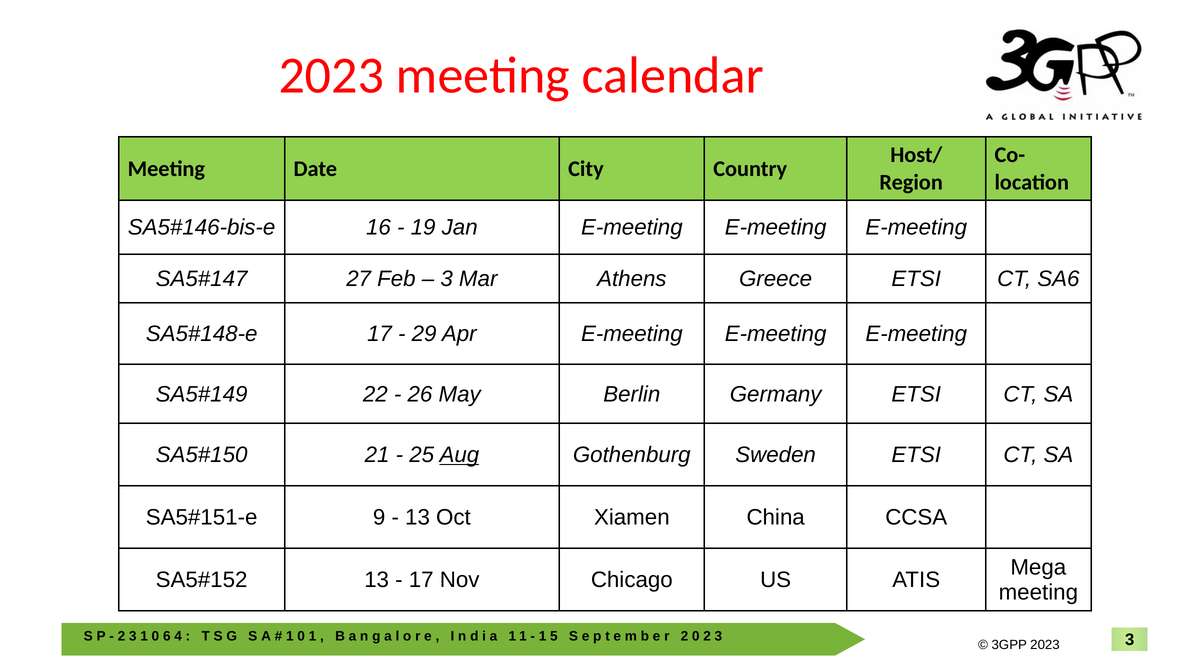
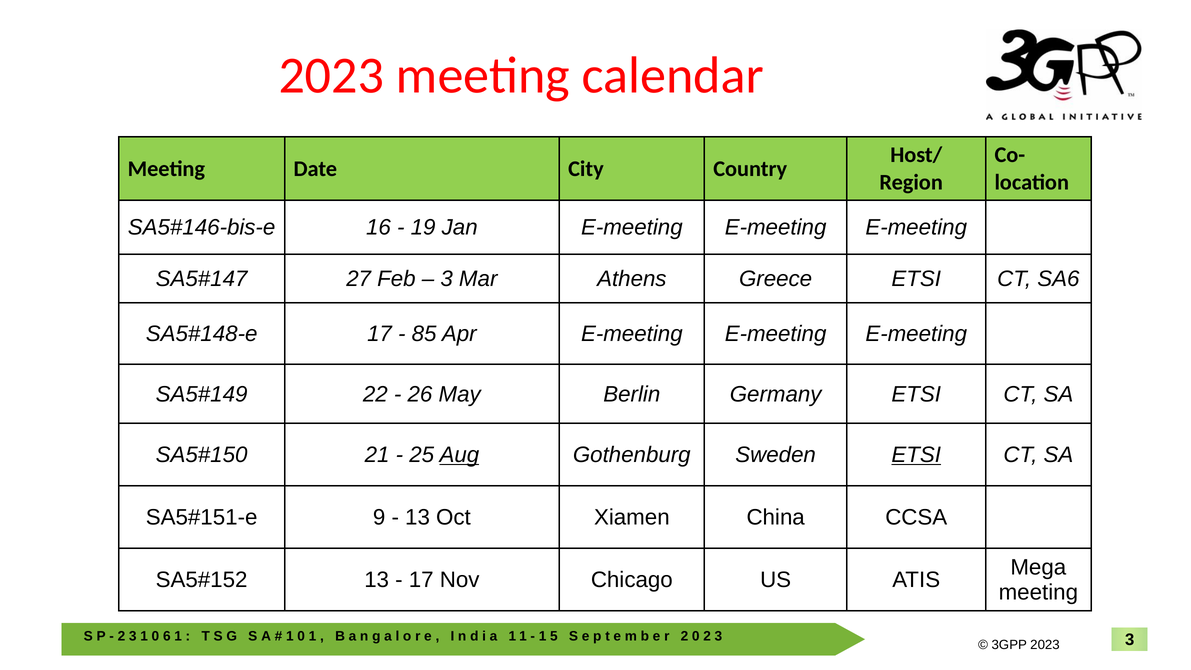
29: 29 -> 85 (424, 334)
ETSI underline: none -> present (916, 455)
4: 4 -> 1 (178, 636)
